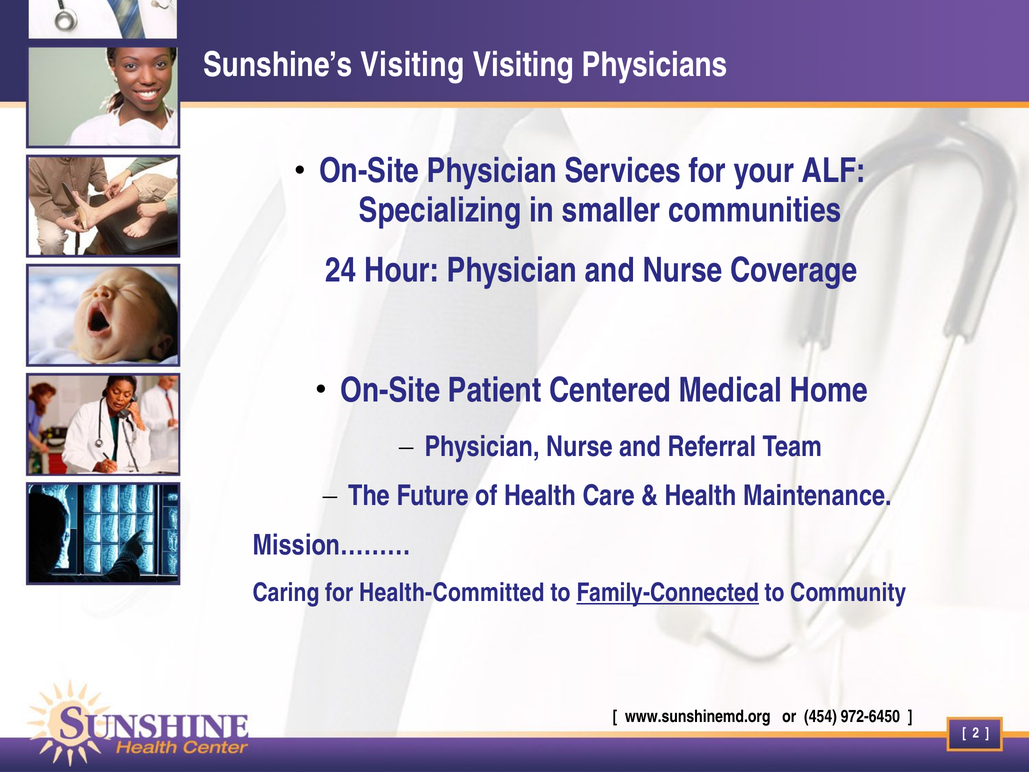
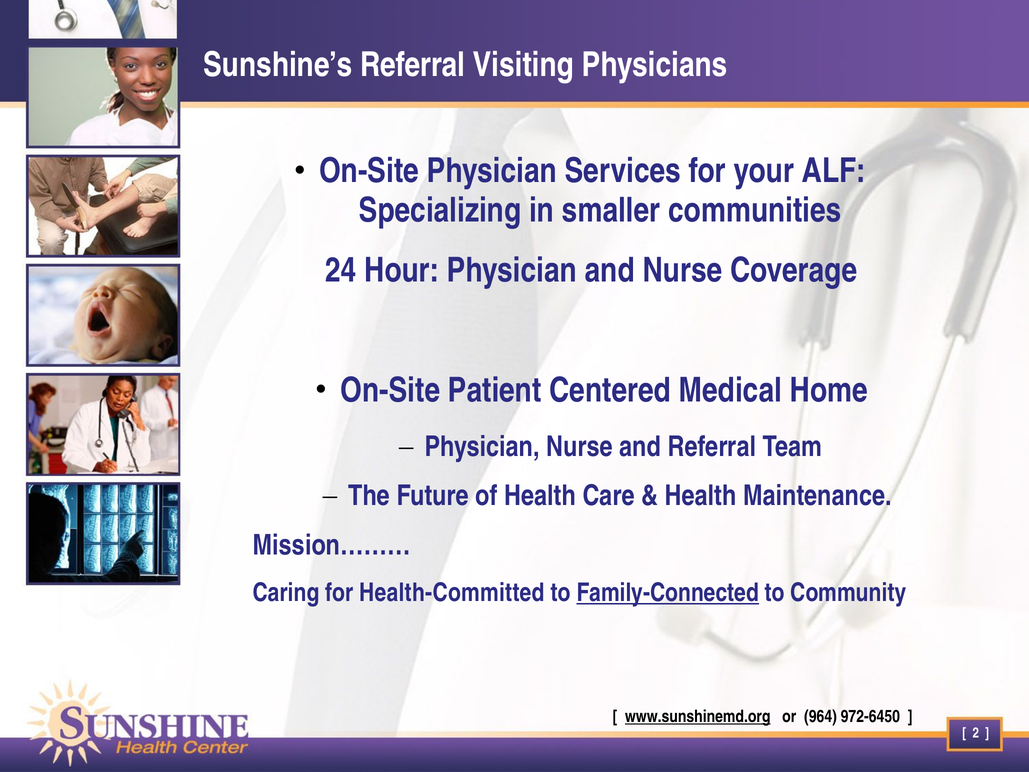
Sunshine’s Visiting: Visiting -> Referral (413, 65)
www.sunshinemd.org underline: none -> present (698, 716)
454: 454 -> 964 (820, 716)
